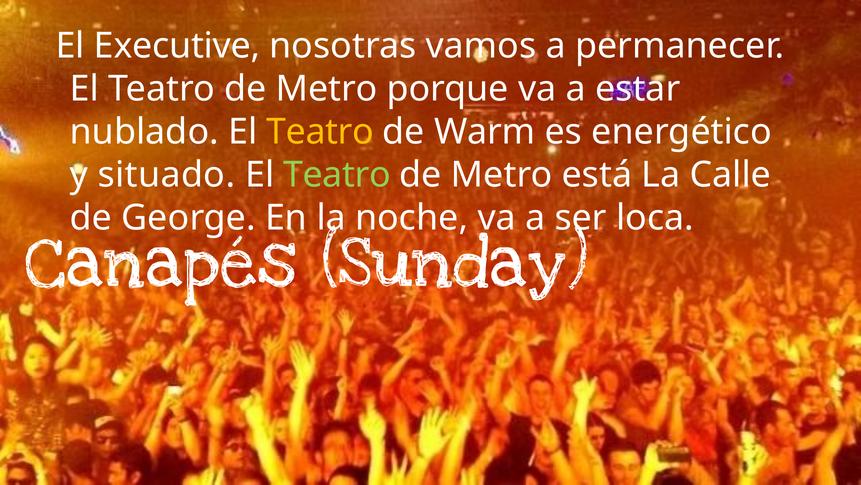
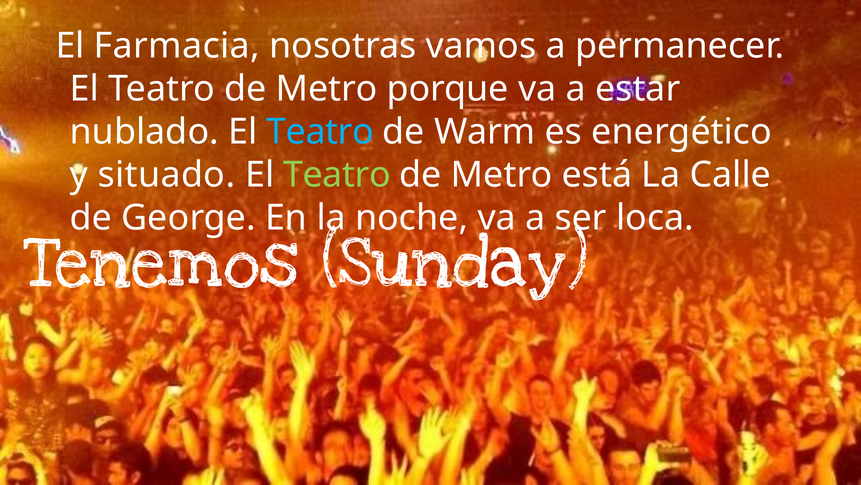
Executive: Executive -> Farmacia (177, 46)
Teatro colour: yellow -> light blue (320, 132)
Canapés: Canapés -> Tenemos (161, 262)
